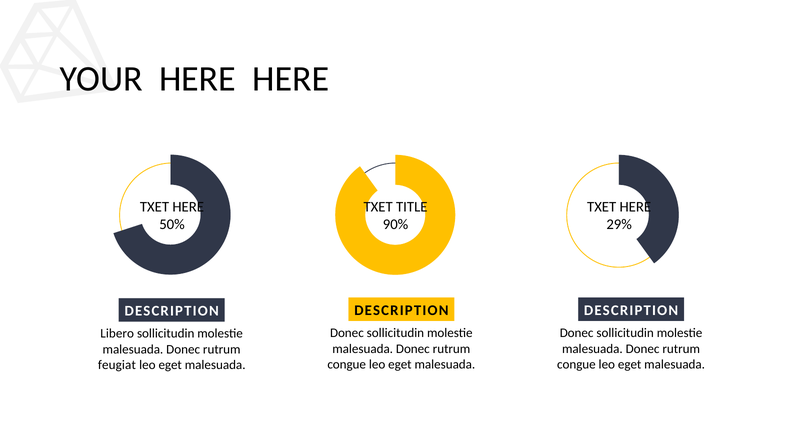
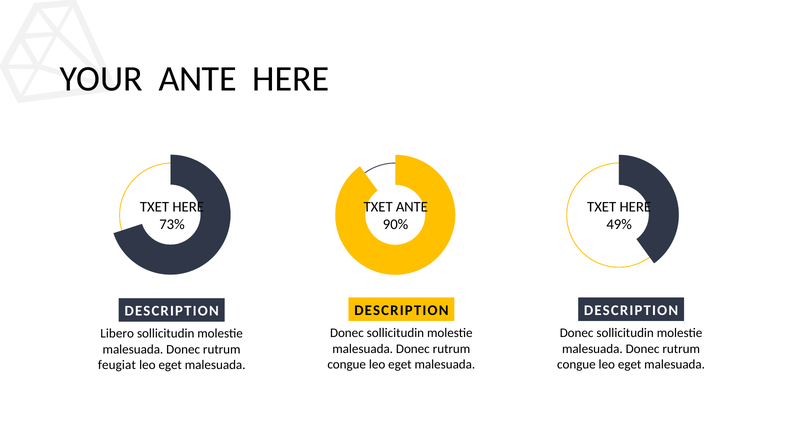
YOUR HERE: HERE -> ANTE (198, 79)
TXET TITLE: TITLE -> ANTE (412, 207)
50%: 50% -> 73% (172, 225)
29%: 29% -> 49% (619, 225)
